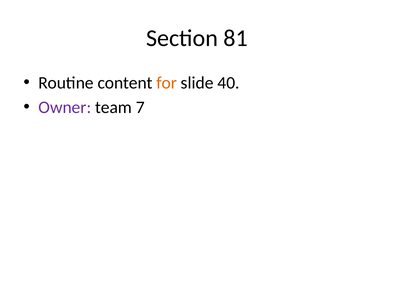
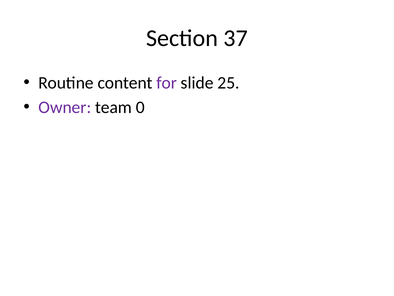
81: 81 -> 37 (236, 38)
for colour: orange -> purple (167, 83)
40: 40 -> 25 (229, 83)
7: 7 -> 0 (140, 107)
